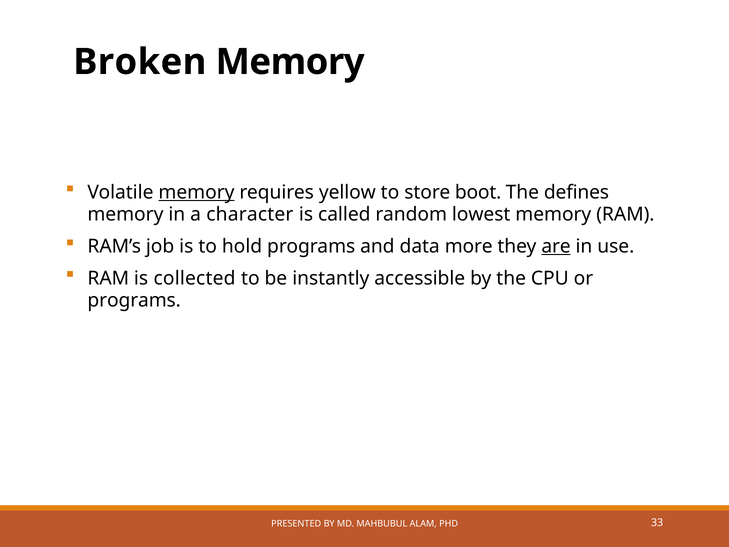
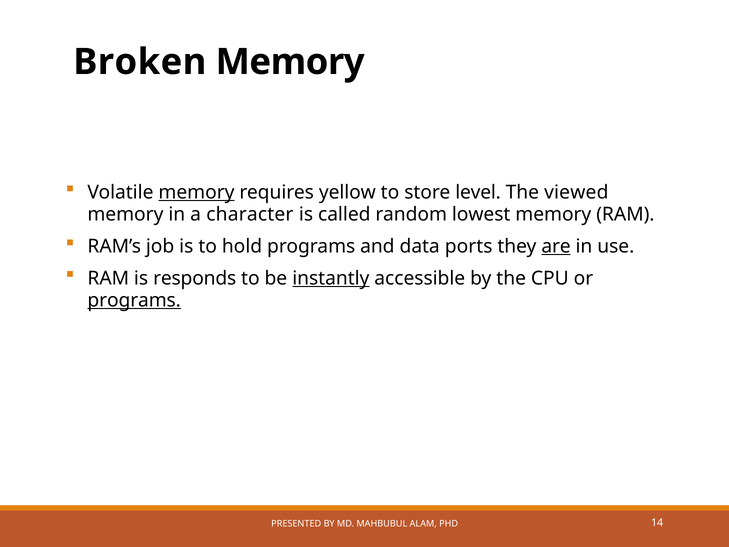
boot: boot -> level (478, 192)
defines: defines -> viewed (576, 192)
more: more -> ports (469, 246)
collected: collected -> responds (195, 278)
instantly underline: none -> present (331, 278)
programs underline: none -> present (134, 300)
33: 33 -> 14 (657, 523)
